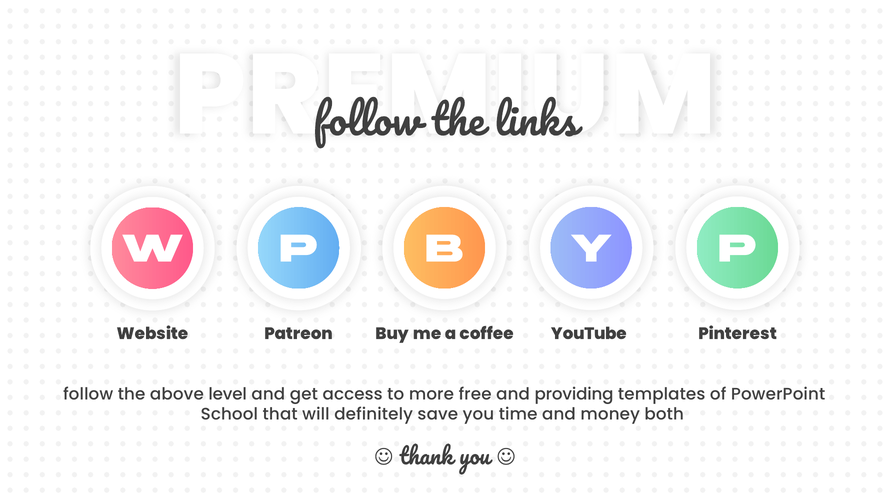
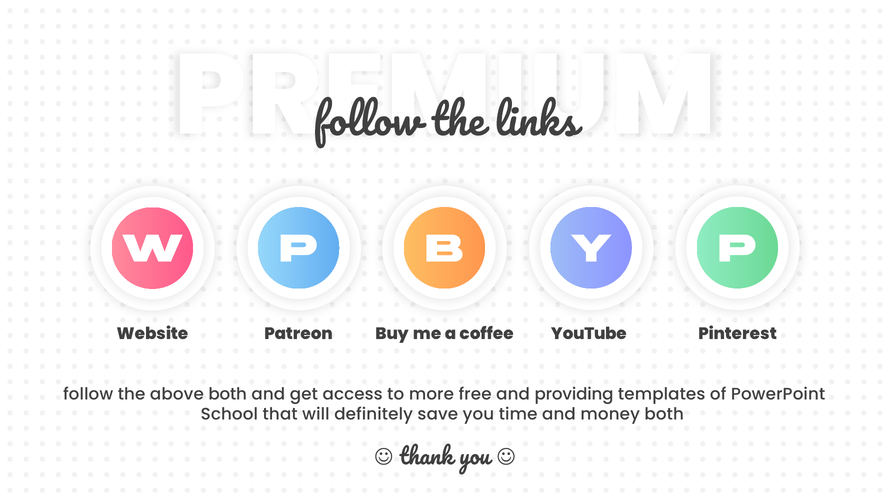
above level: level -> both (228, 394)
